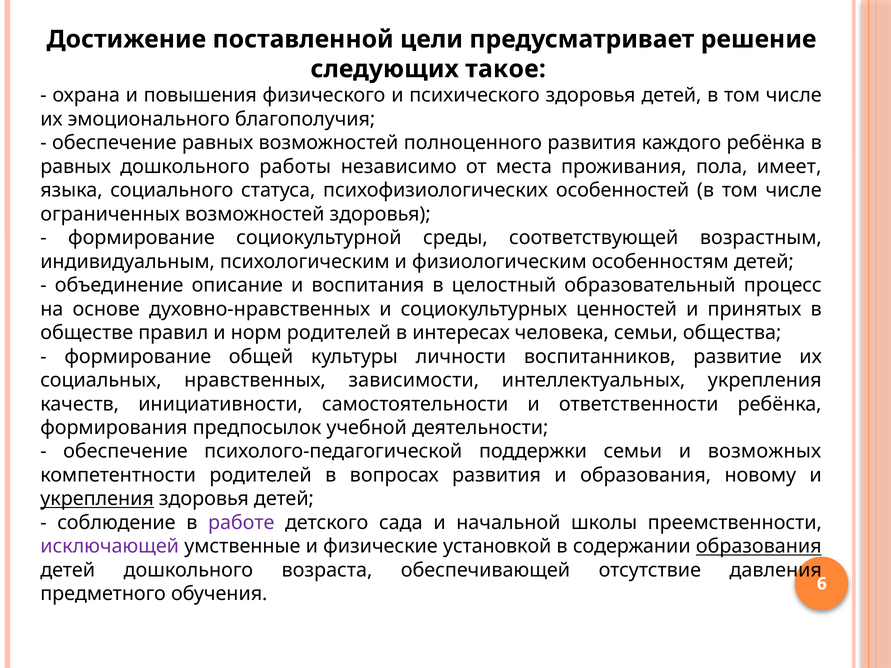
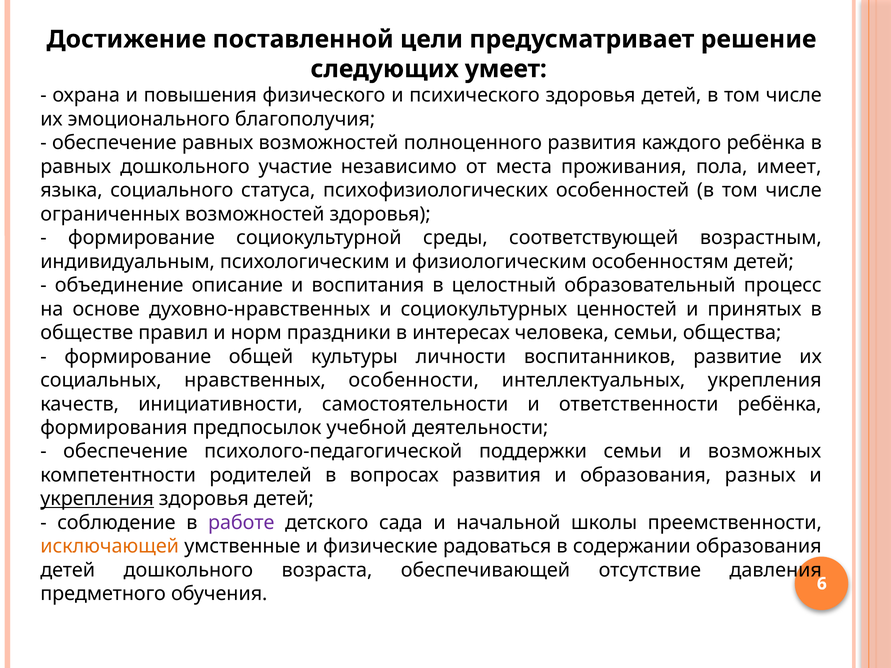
такое: такое -> умеет (506, 69)
работы: работы -> участие (295, 167)
норм родителей: родителей -> праздники (339, 333)
зависимости: зависимости -> особенности (414, 380)
новому: новому -> разных (760, 475)
исключающей colour: purple -> orange (110, 547)
установкой: установкой -> радоваться (497, 547)
образования underline: present -> none (759, 547)
